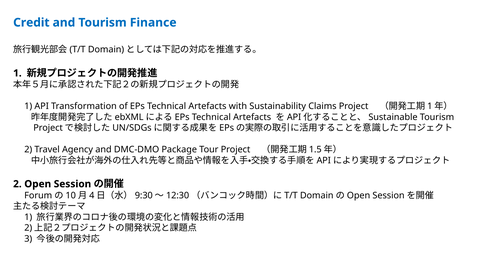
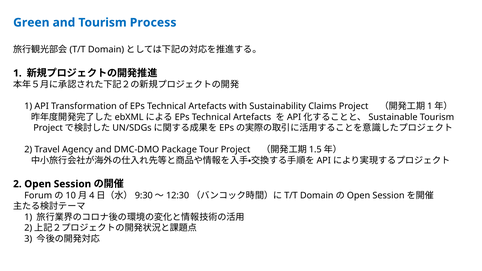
Credit: Credit -> Green (31, 23)
Finance: Finance -> Process (153, 23)
